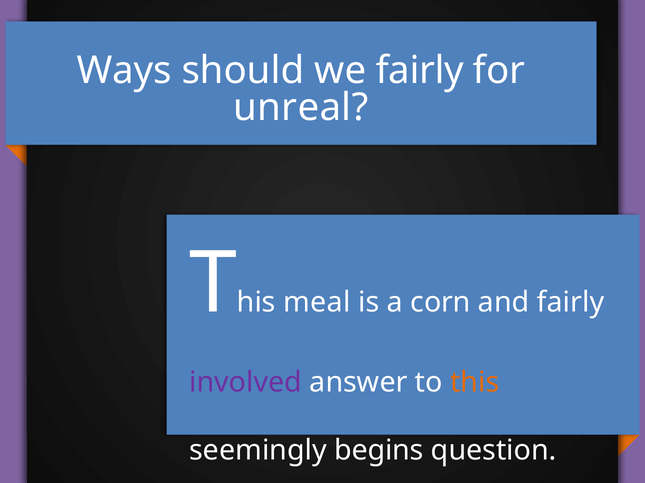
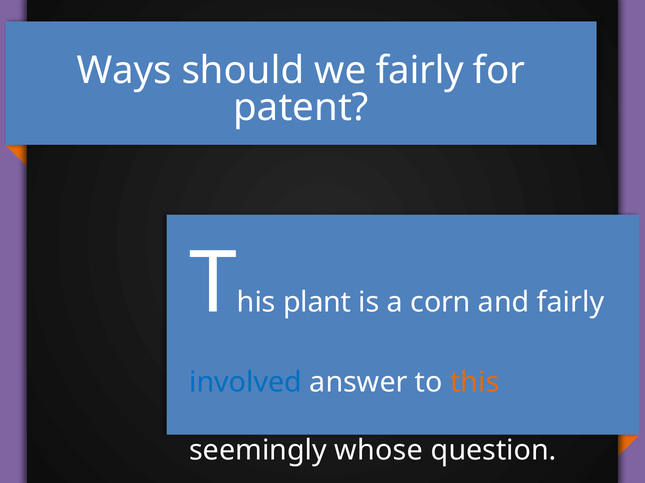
unreal: unreal -> patent (301, 108)
meal: meal -> plant (317, 303)
involved colour: purple -> blue (246, 383)
begins: begins -> whose (379, 451)
